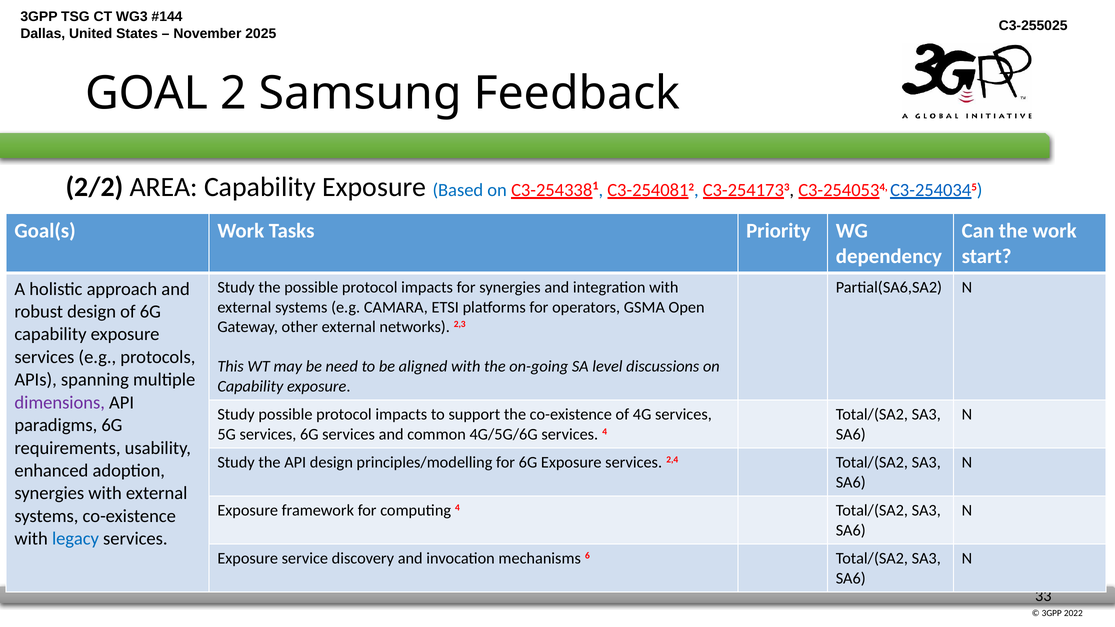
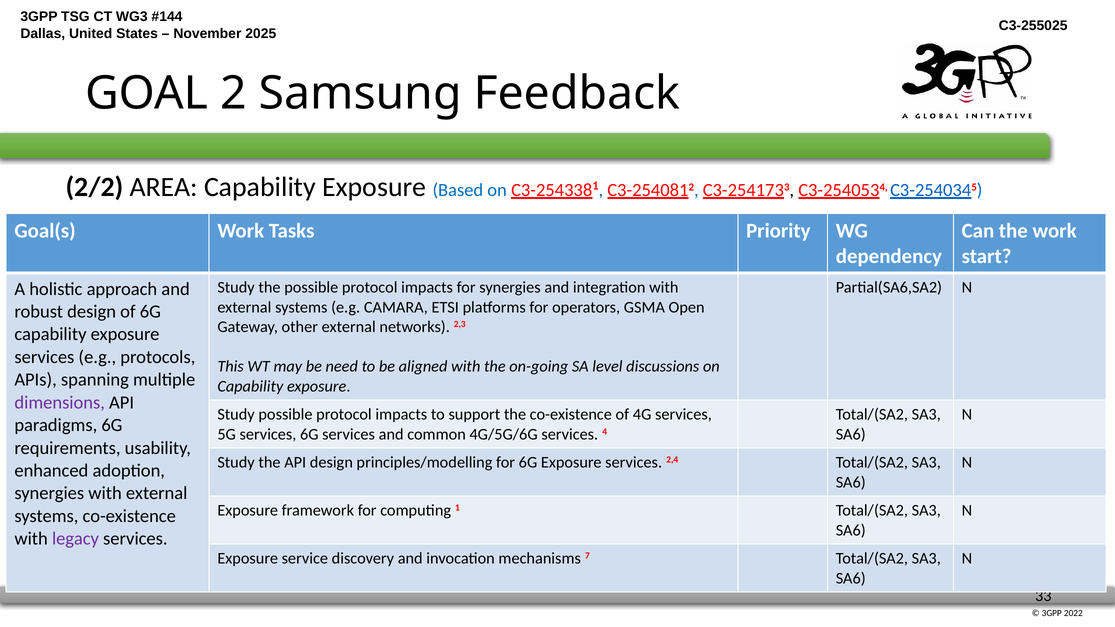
computing 4: 4 -> 1 (457, 508)
legacy colour: blue -> purple (75, 539)
6: 6 -> 7 (587, 556)
